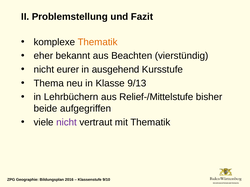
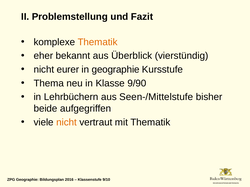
Beachten: Beachten -> Überblick (132, 56)
in ausgehend: ausgehend -> geographie (116, 70)
9/13: 9/13 -> 9/90 (137, 83)
Relief-/Mittelstufe: Relief-/Mittelstufe -> Seen-/Mittelstufe (156, 97)
nicht colour: purple -> orange (67, 123)
